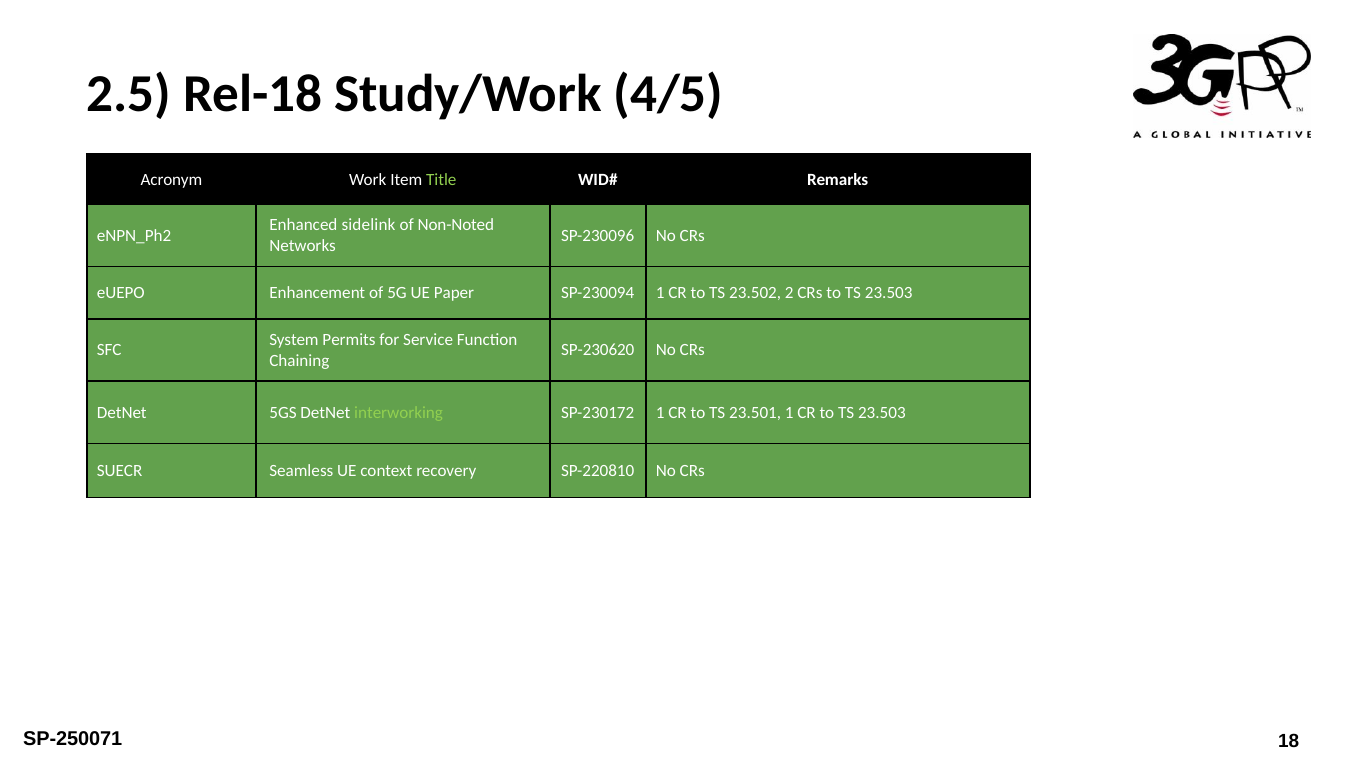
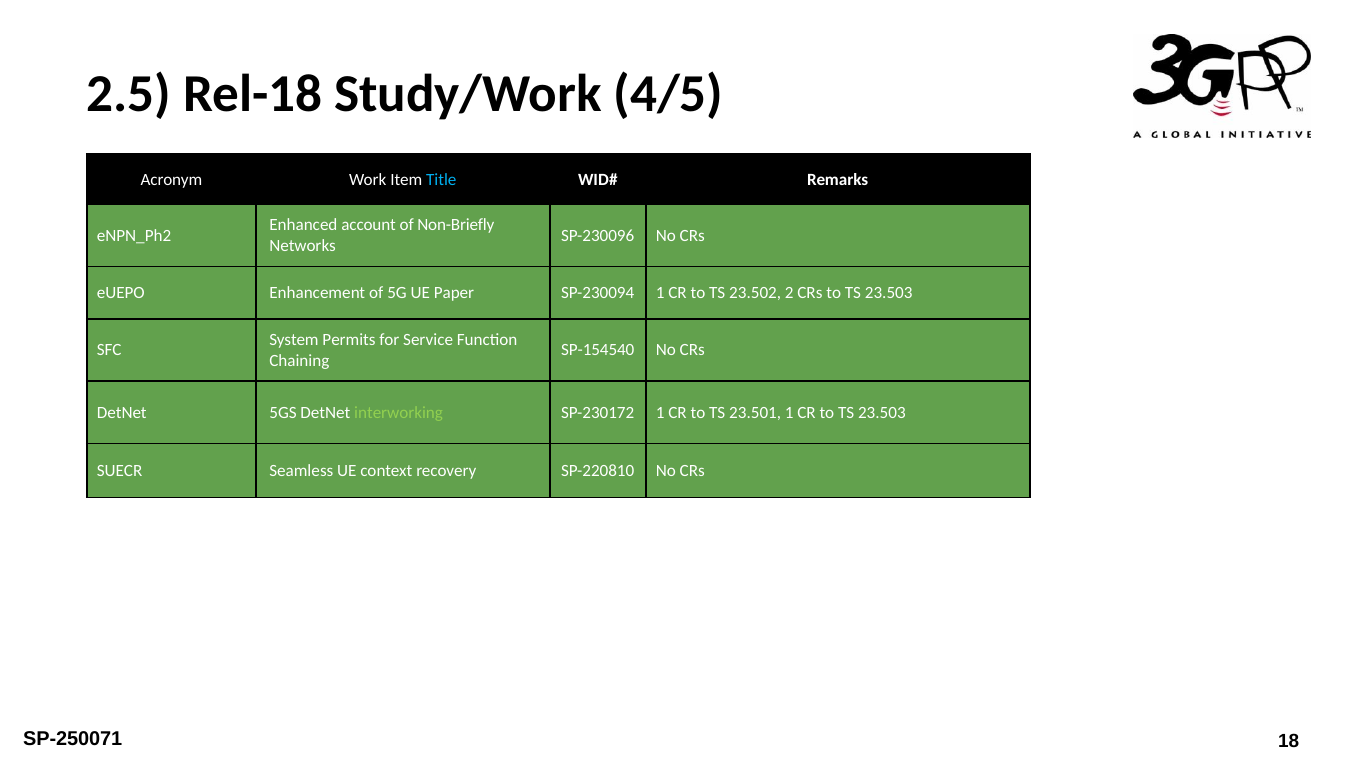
Title colour: light green -> light blue (441, 179)
sidelink: sidelink -> account (369, 225)
Non-Noted: Non-Noted -> Non-Briefly (456, 225)
SP-230620: SP-230620 -> SP-154540 (598, 350)
